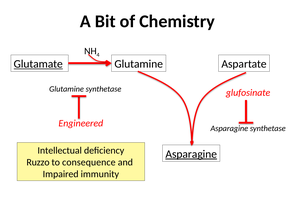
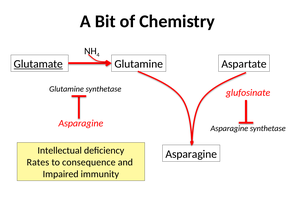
Engineered: Engineered -> Asparagine (81, 123)
Asparagine underline: present -> none (191, 154)
Ruzzo: Ruzzo -> Rates (38, 162)
